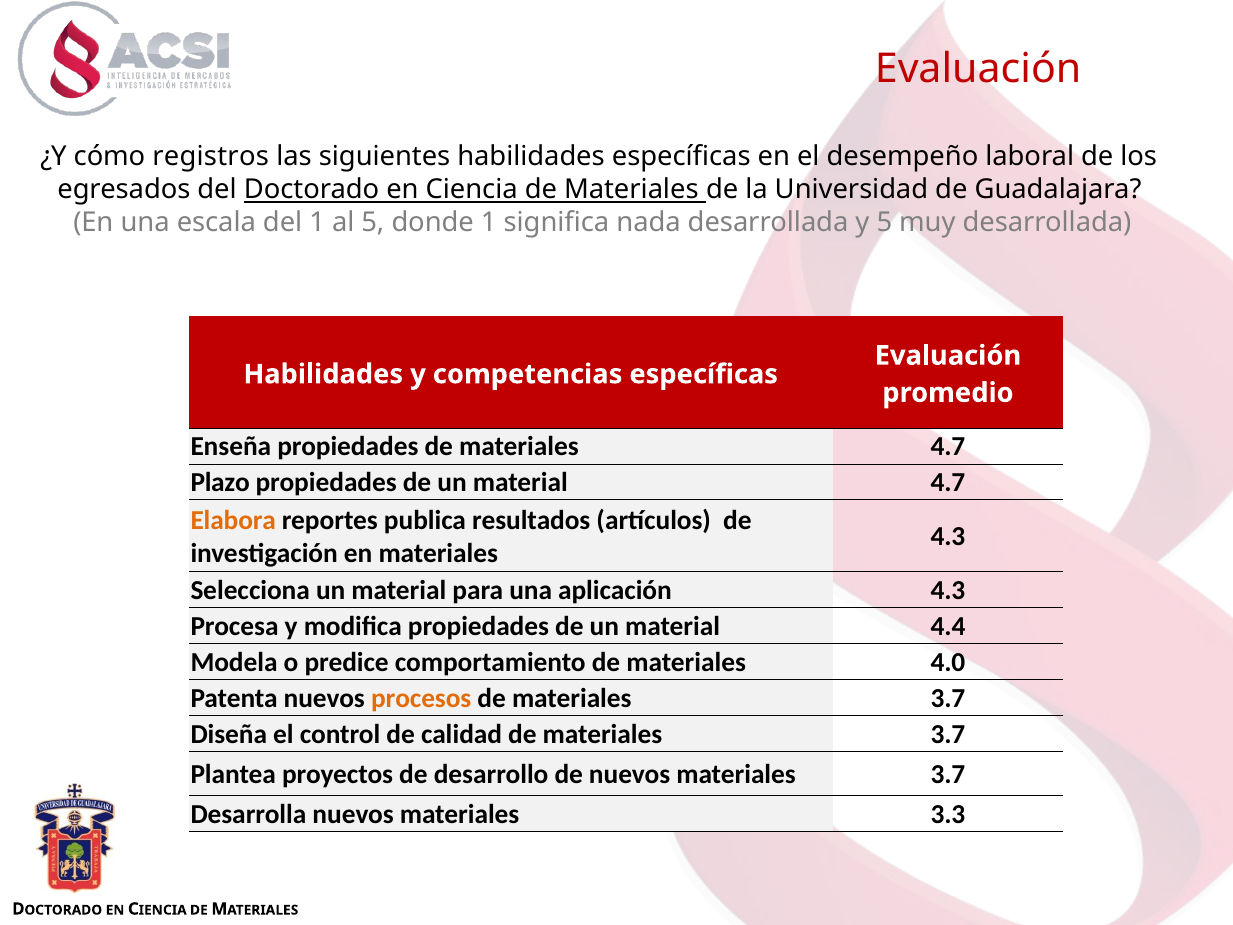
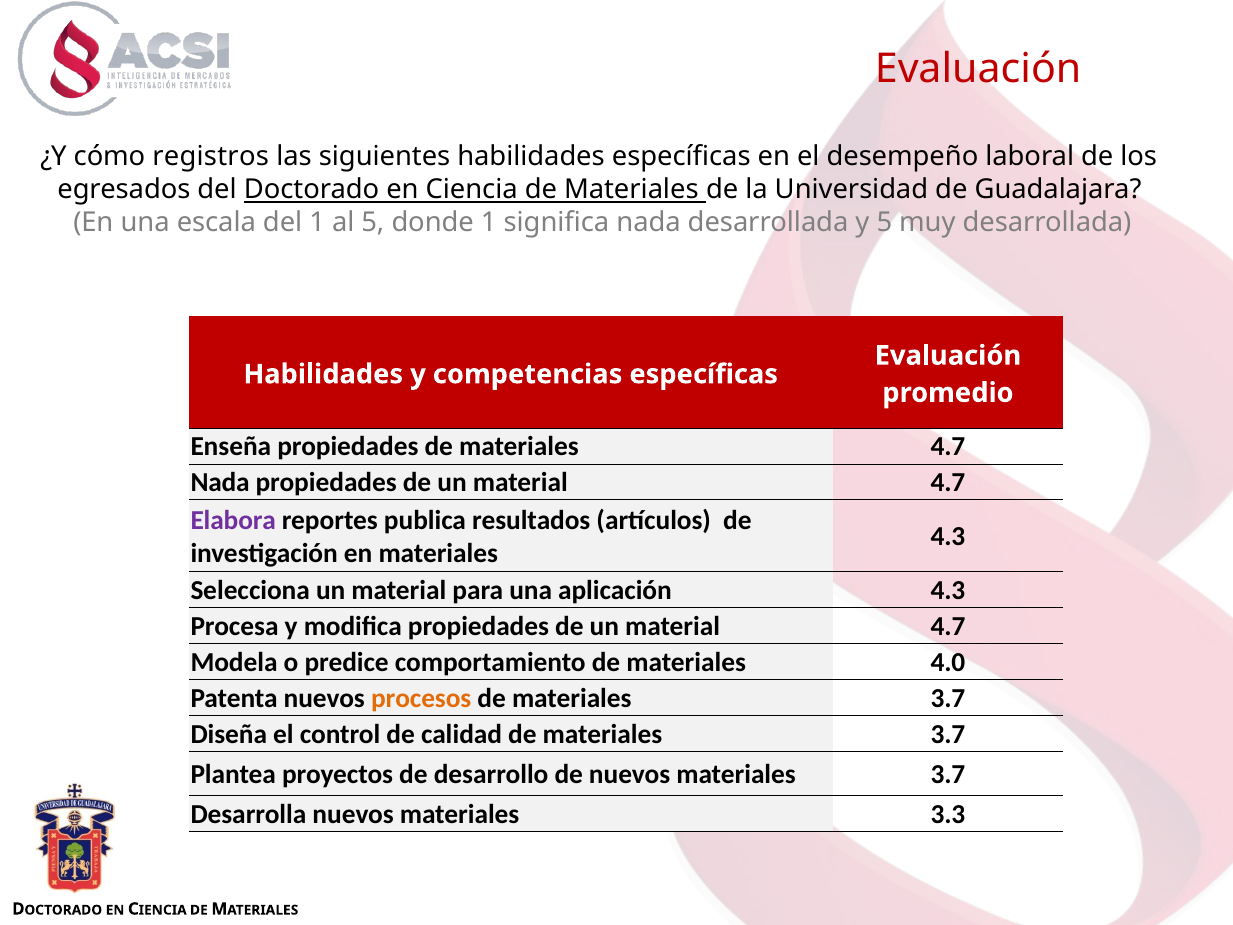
Plazo: Plazo -> Nada (220, 483)
Elabora colour: orange -> purple (233, 520)
4.4: 4.4 -> 4.7 (948, 626)
